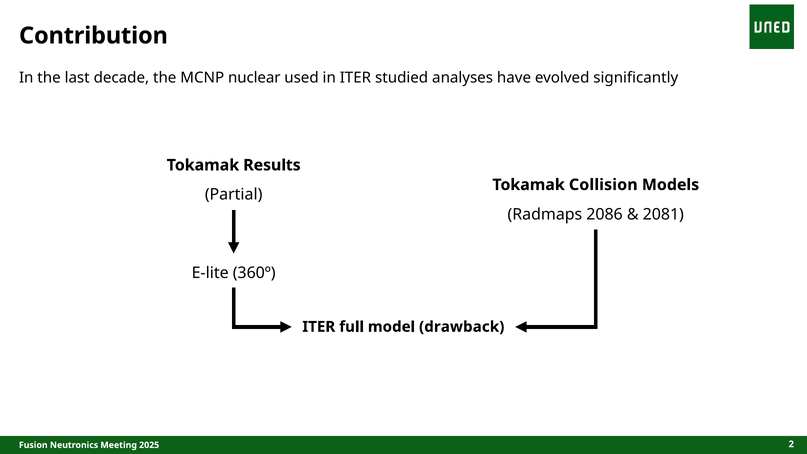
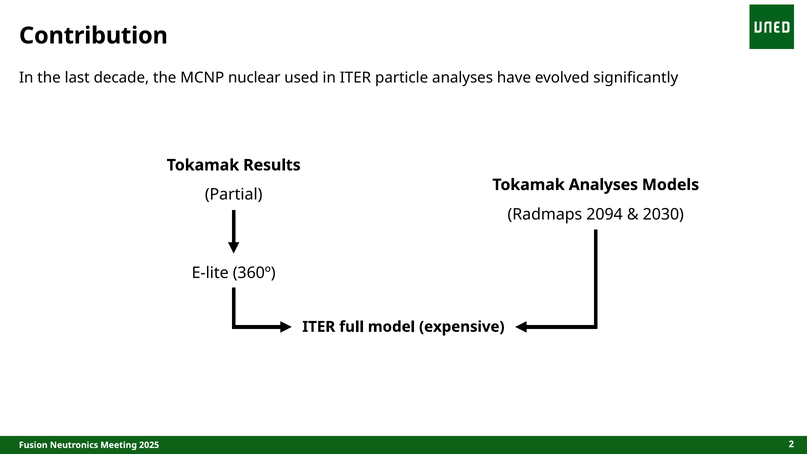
studied: studied -> particle (402, 78)
Tokamak Collision: Collision -> Analyses (603, 185)
2086: 2086 -> 2094 (605, 214)
2081: 2081 -> 2030 (663, 214)
drawback: drawback -> expensive (462, 327)
